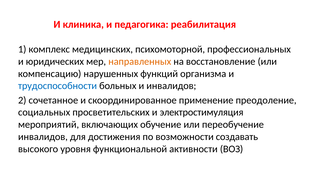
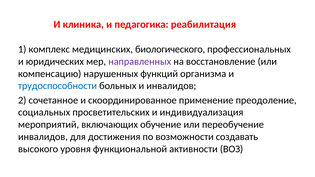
психомоторной: психомоторной -> биологического (170, 49)
направленных colour: orange -> purple (140, 62)
электростимуляция: электростимуляция -> индивидуализация (201, 113)
